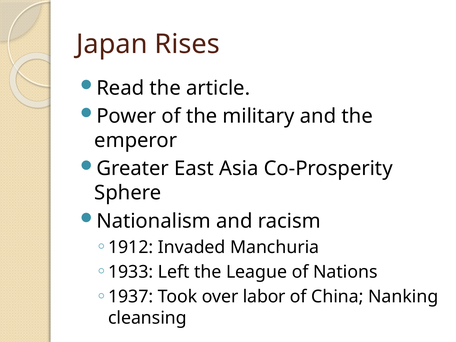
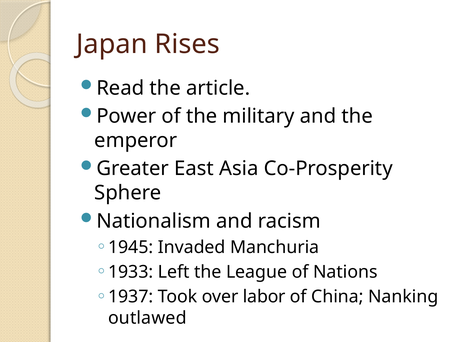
1912: 1912 -> 1945 (131, 247)
cleansing: cleansing -> outlawed (147, 318)
